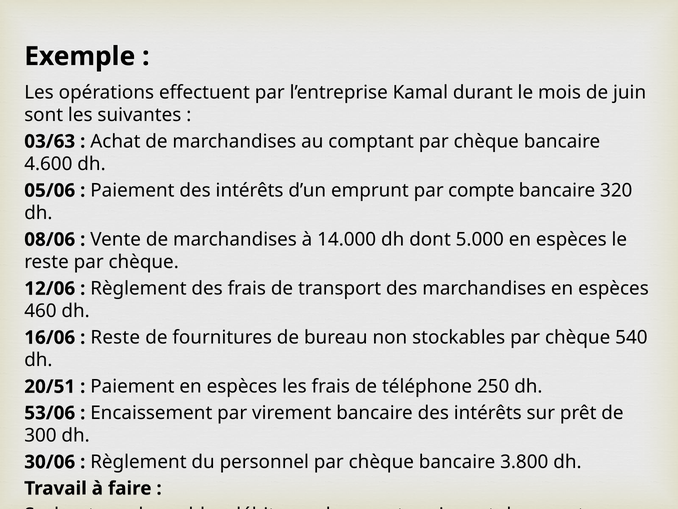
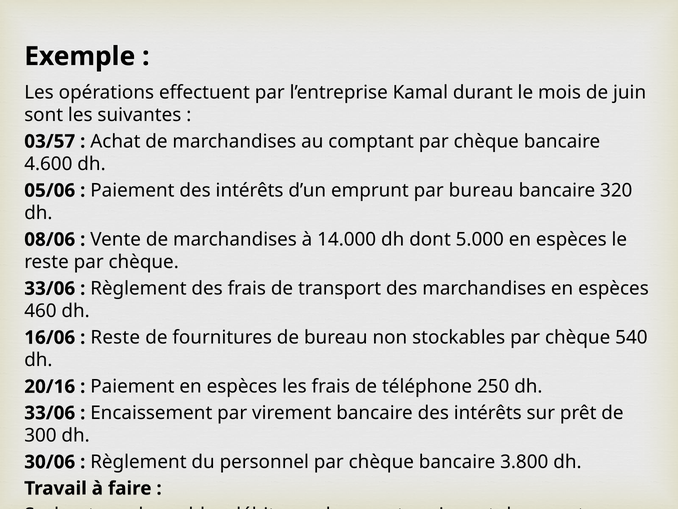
03/63: 03/63 -> 03/57 (50, 141)
par compte: compte -> bureau (481, 190)
12/06: 12/06 -> 33/06 (50, 288)
20/51: 20/51 -> 20/16 (50, 386)
53/06: 53/06 -> 33/06 (50, 413)
